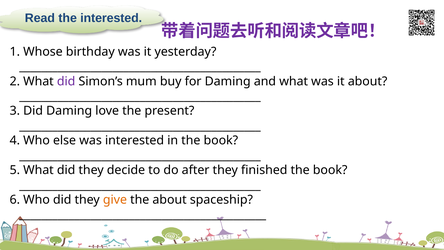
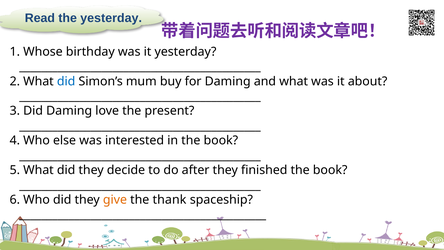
the interested: interested -> yesterday (111, 18)
did colour: purple -> blue (66, 81)
the about: about -> thank (170, 200)
